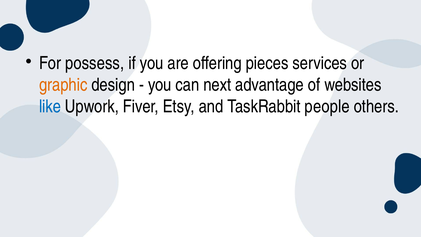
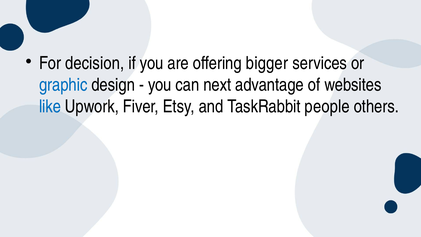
possess: possess -> decision (95, 63)
pieces: pieces -> bigger (267, 63)
graphic colour: orange -> blue (63, 85)
